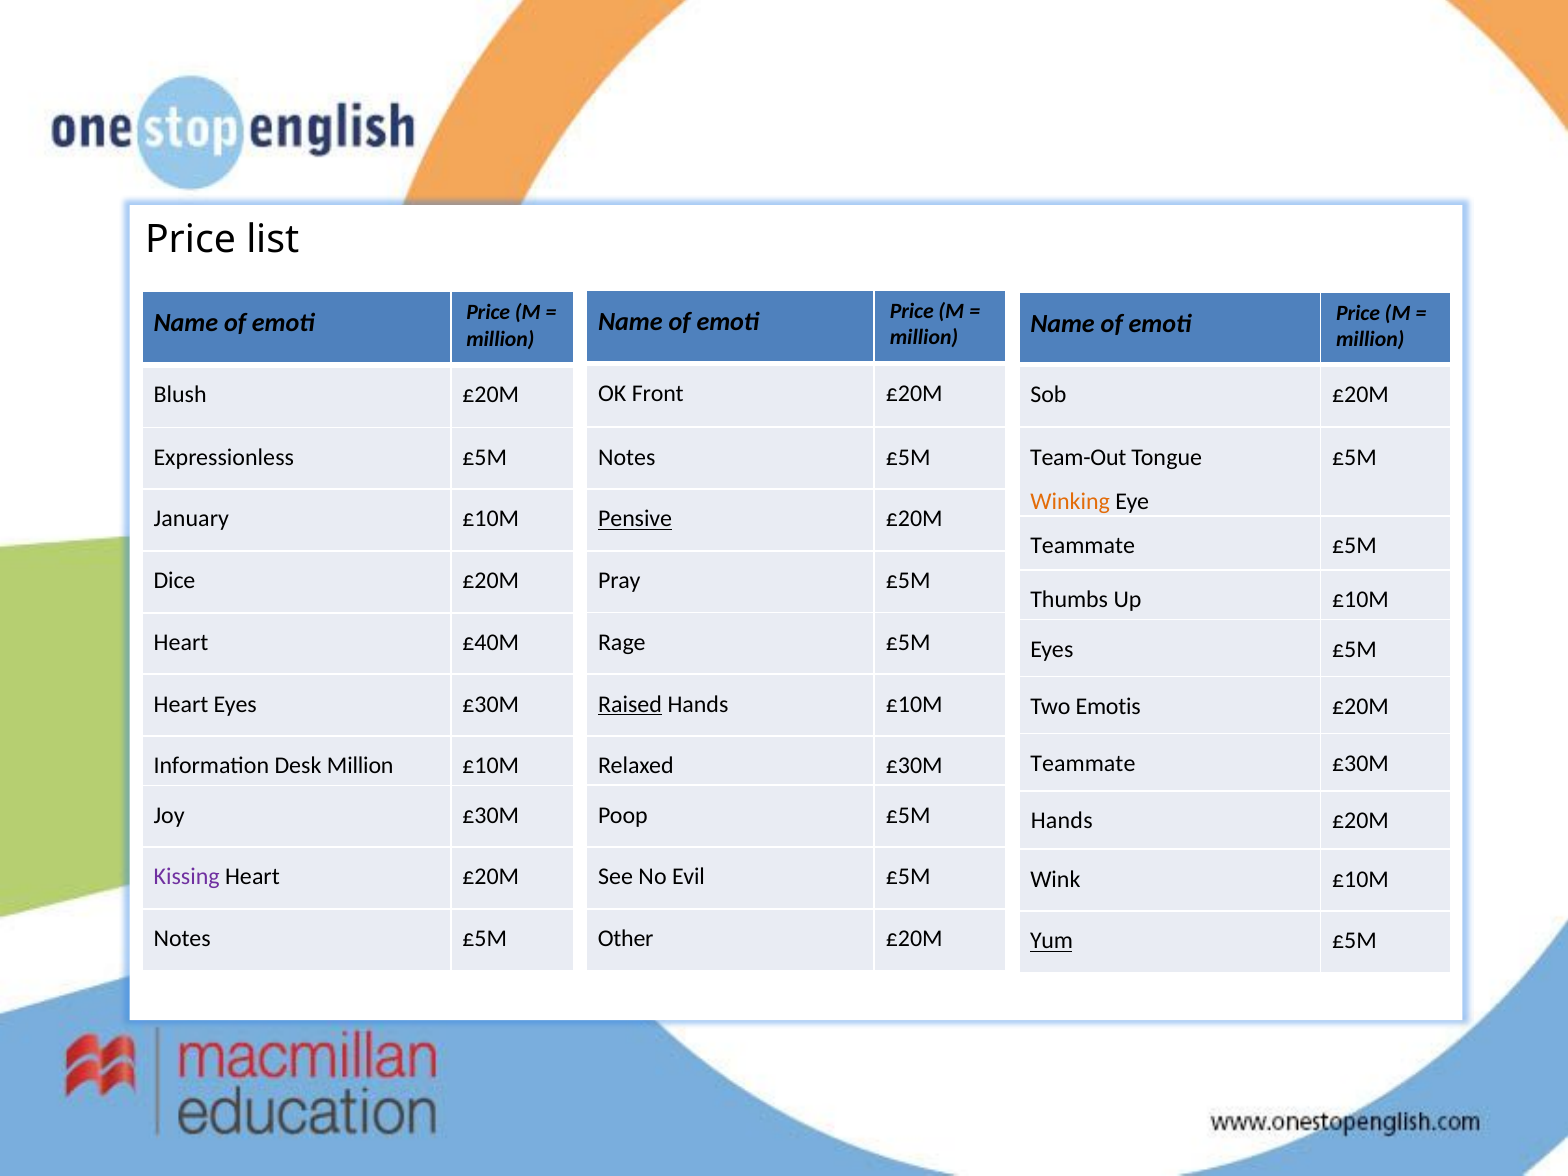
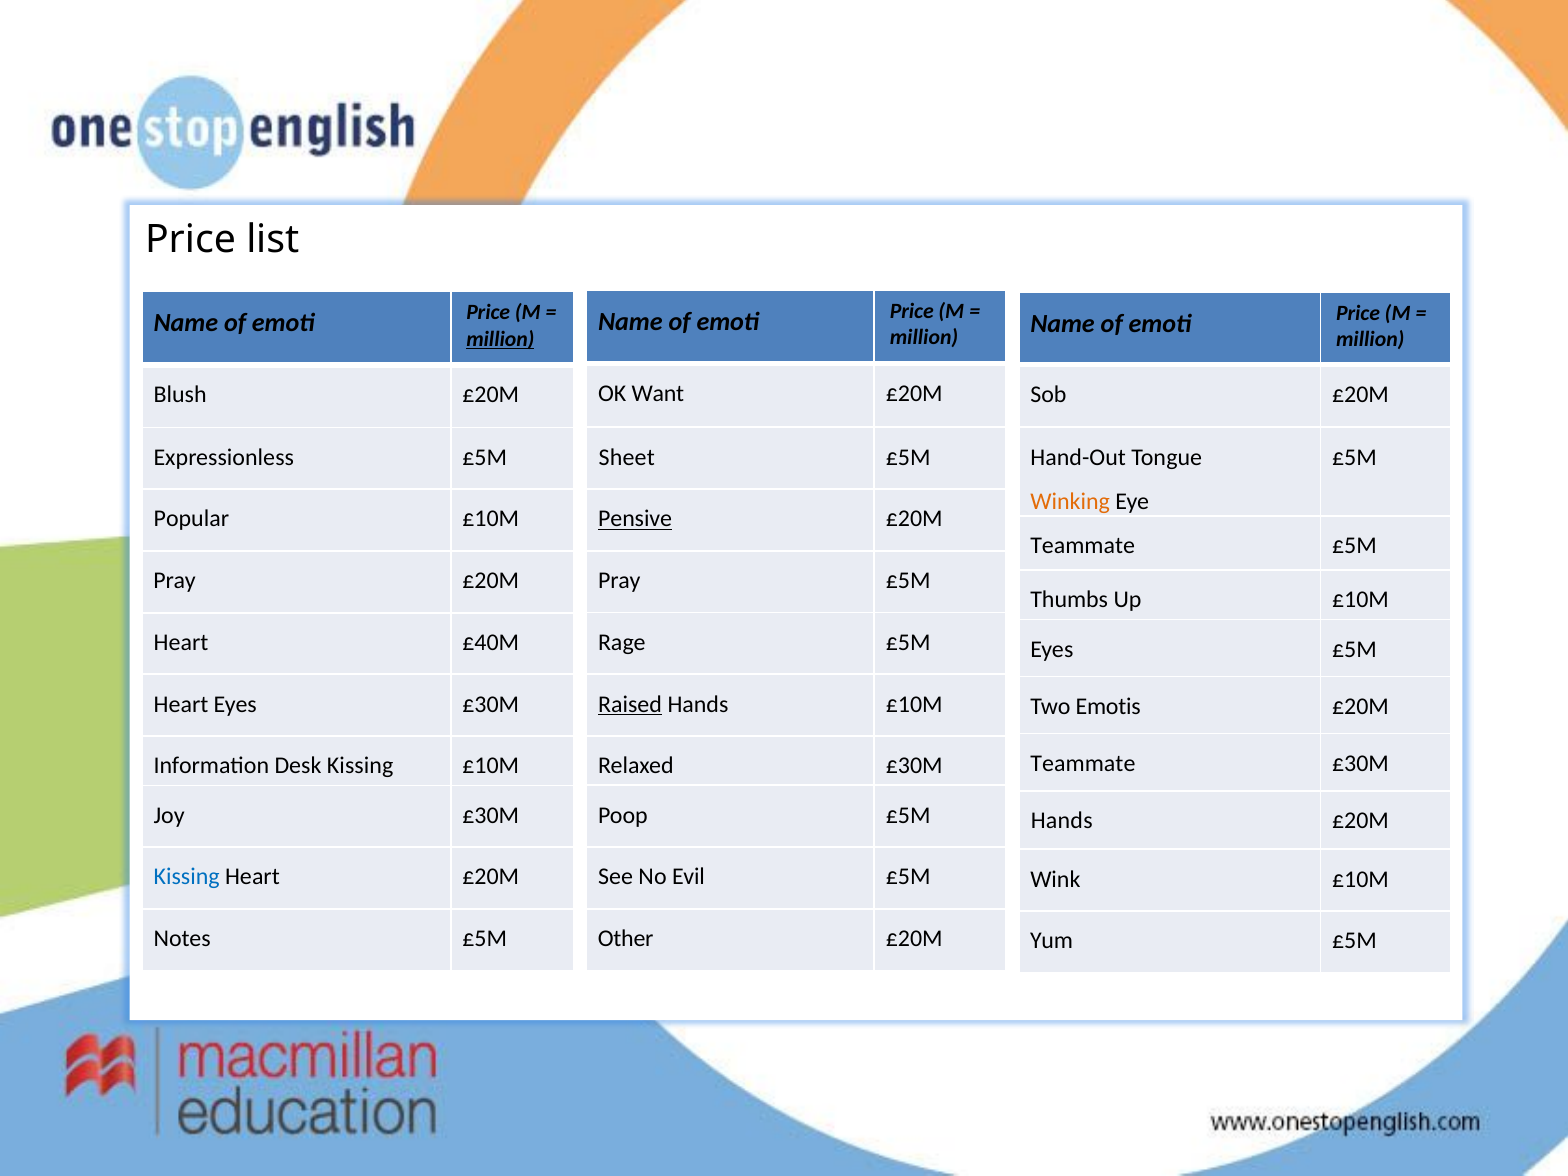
million underline: none -> present (500, 339)
Front: Front -> Want (658, 393)
Notes: Notes -> Sheet (627, 457)
Team-Out: Team-Out -> Hand-Out (1078, 457)
January: January -> Popular (191, 519)
Dice: Dice -> Pray (175, 581)
Desk Million: Million -> Kissing (360, 766)
Kissing colour: purple -> blue (187, 877)
Yum underline: present -> none (1051, 941)
